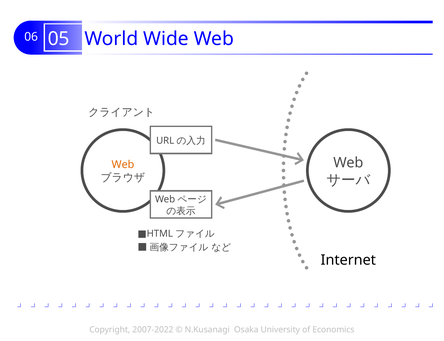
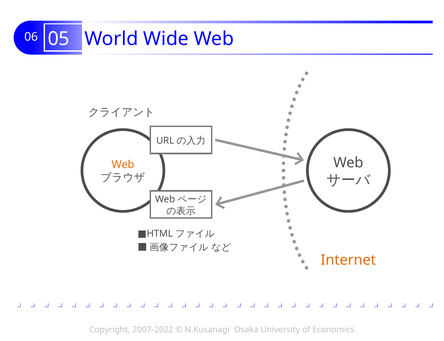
Internet colour: black -> orange (348, 261)
